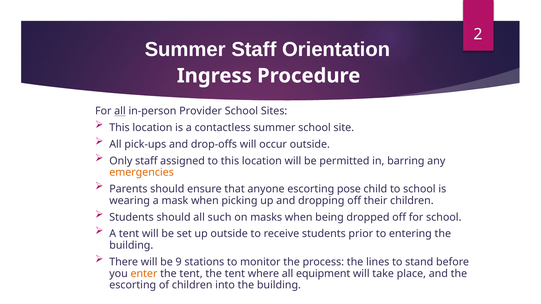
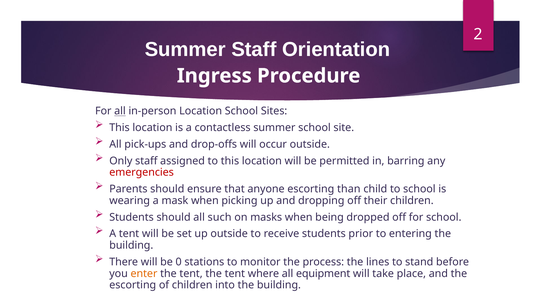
in-person Provider: Provider -> Location (201, 111)
emergencies colour: orange -> red (142, 173)
pose: pose -> than (349, 189)
9: 9 -> 0 (179, 262)
